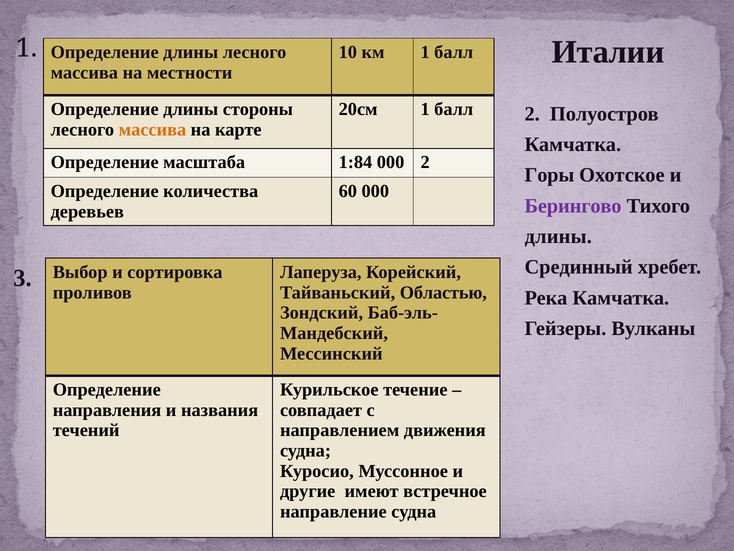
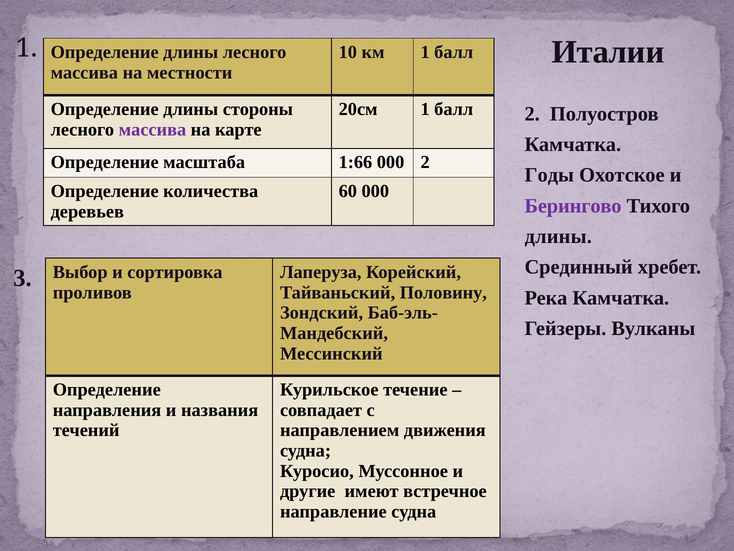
массива colour: orange -> purple (152, 130)
1:84: 1:84 -> 1:66 (355, 162)
Горы: Горы -> Годы (549, 175)
Областью: Областью -> Половину (443, 292)
